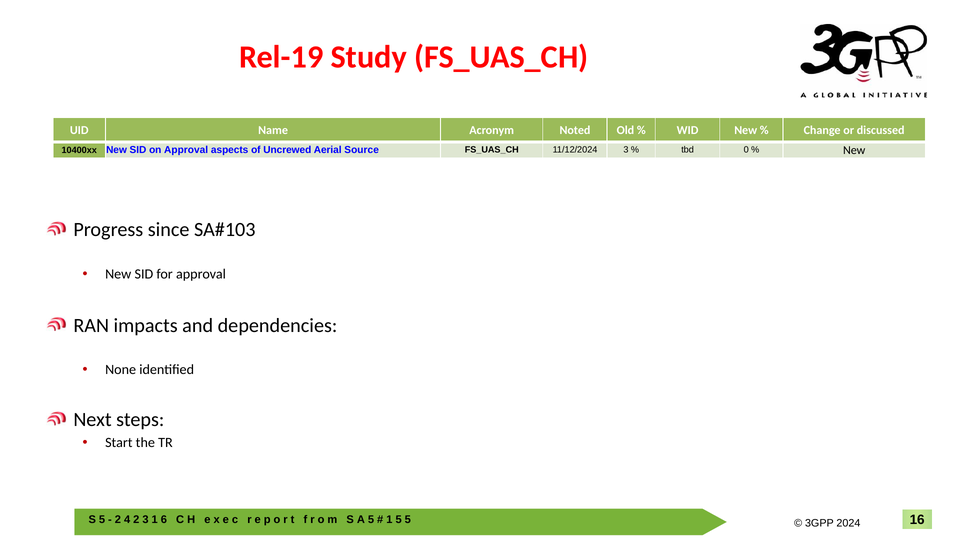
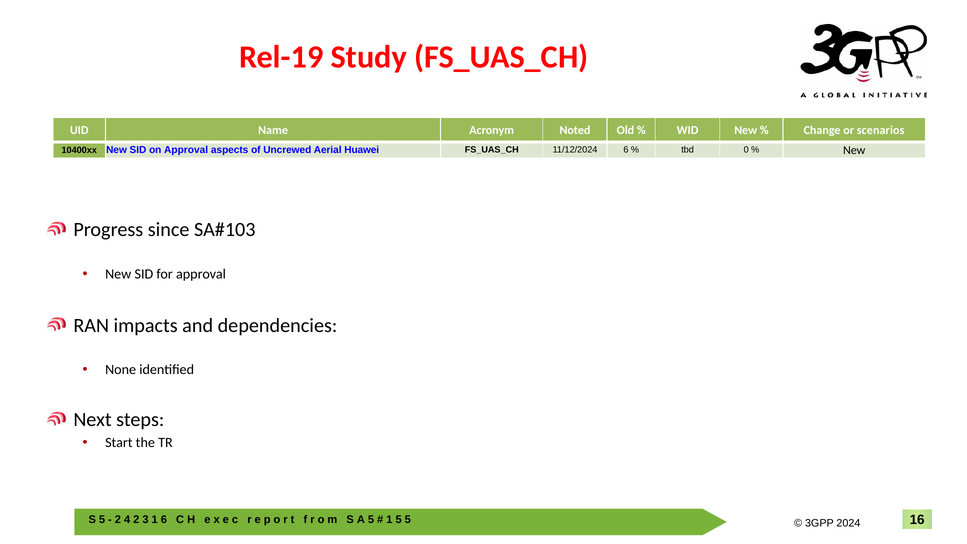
discussed: discussed -> scenarios (881, 130)
Source: Source -> Huawei (362, 150)
11/12/2024 3: 3 -> 6 (626, 150)
